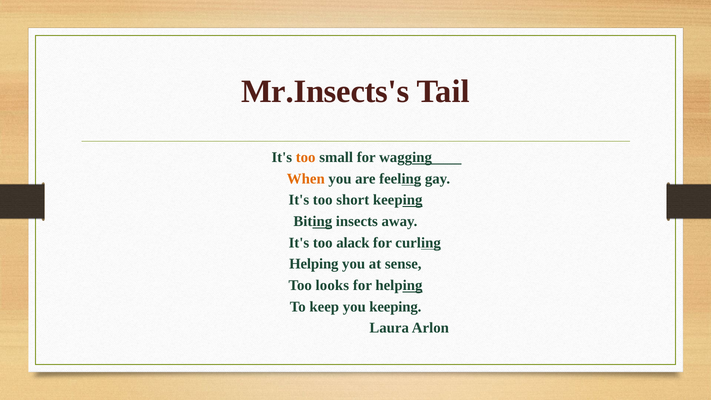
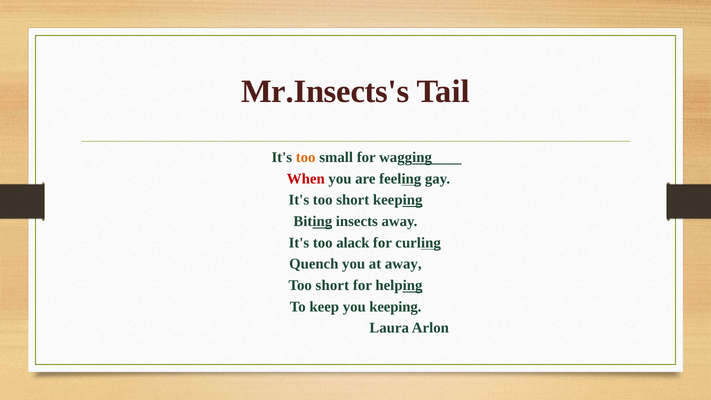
When colour: orange -> red (306, 179)
Helping: Helping -> Quench (314, 264)
at sense: sense -> away (403, 264)
looks: looks -> short (332, 285)
